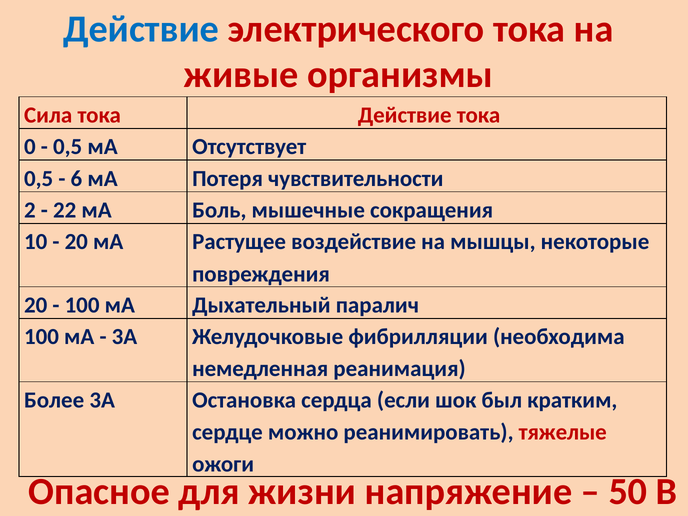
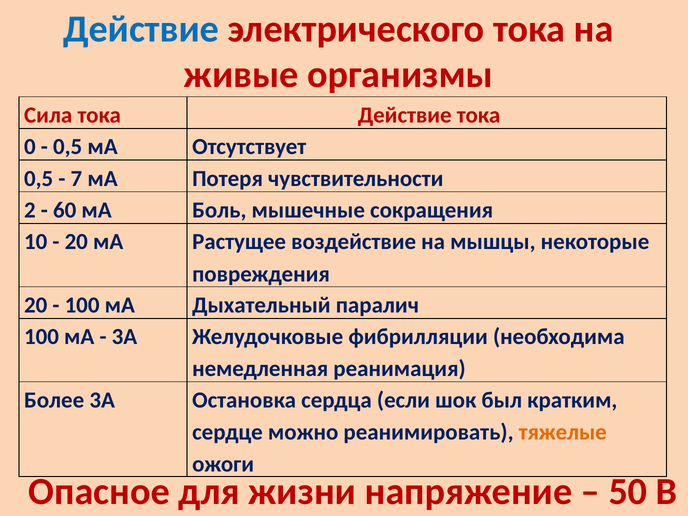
6: 6 -> 7 (76, 178)
22: 22 -> 60 (65, 210)
тяжелые colour: red -> orange (563, 432)
